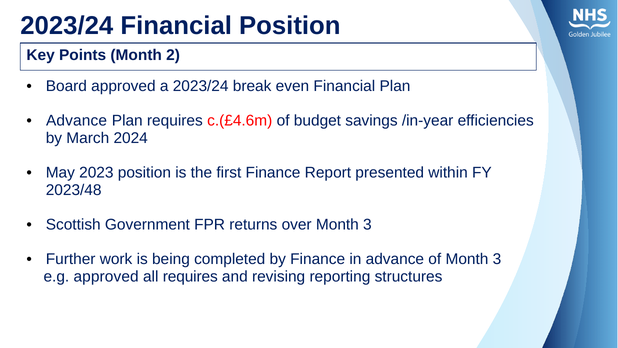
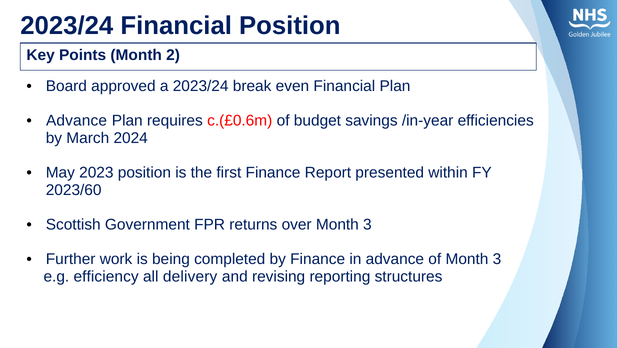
c.(£4.6m: c.(£4.6m -> c.(£0.6m (240, 121)
2023/48: 2023/48 -> 2023/60 (74, 190)
e.g approved: approved -> efficiency (106, 276)
all requires: requires -> delivery (190, 276)
